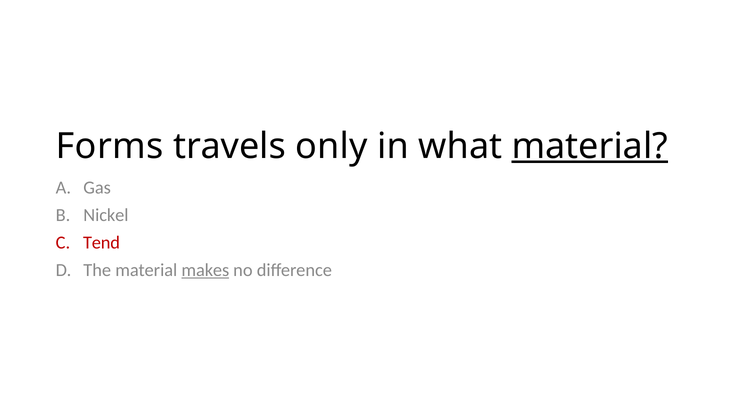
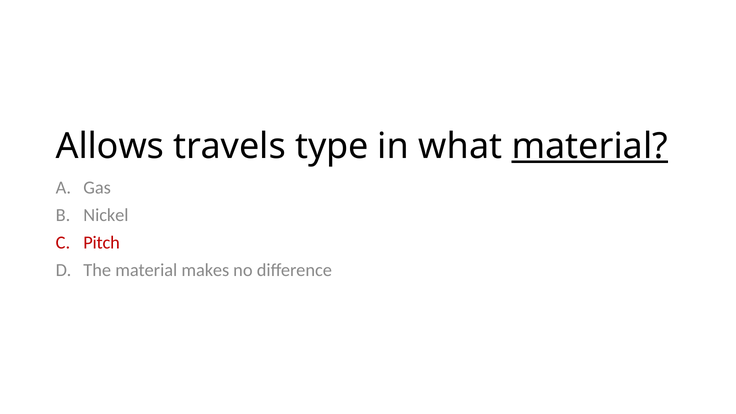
Forms: Forms -> Allows (110, 146)
only: only -> type (332, 146)
Tend: Tend -> Pitch (102, 243)
makes underline: present -> none (205, 270)
